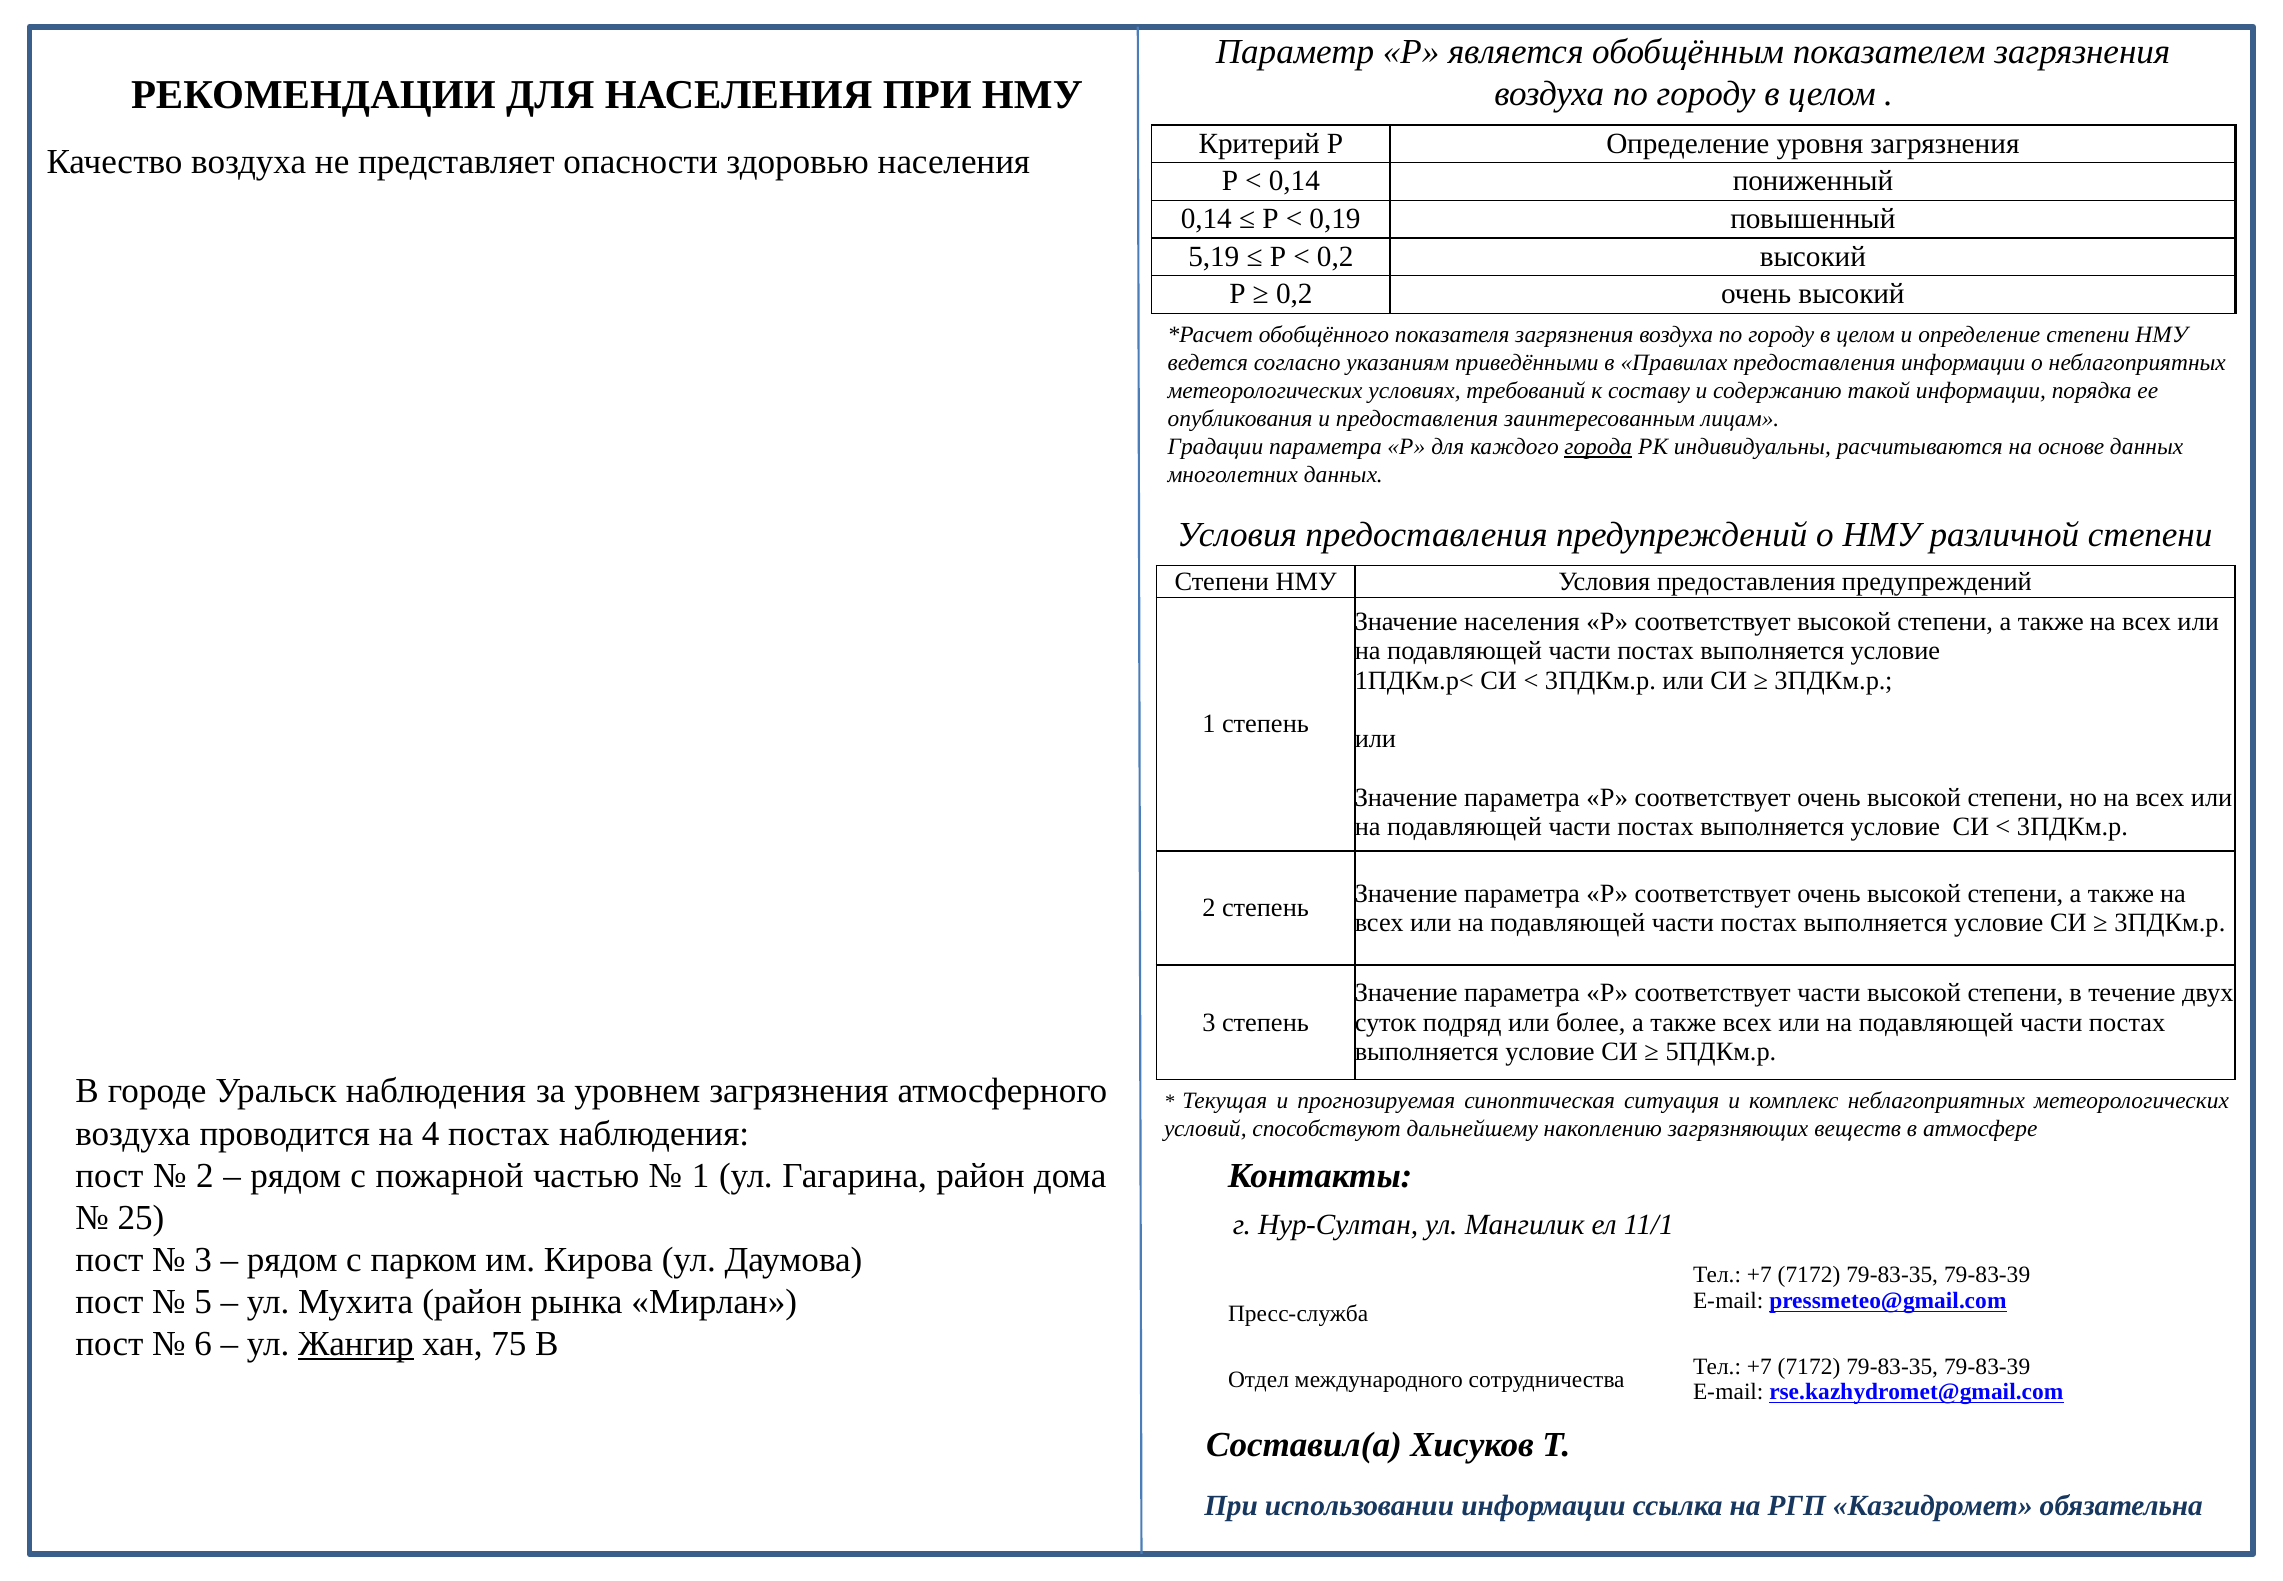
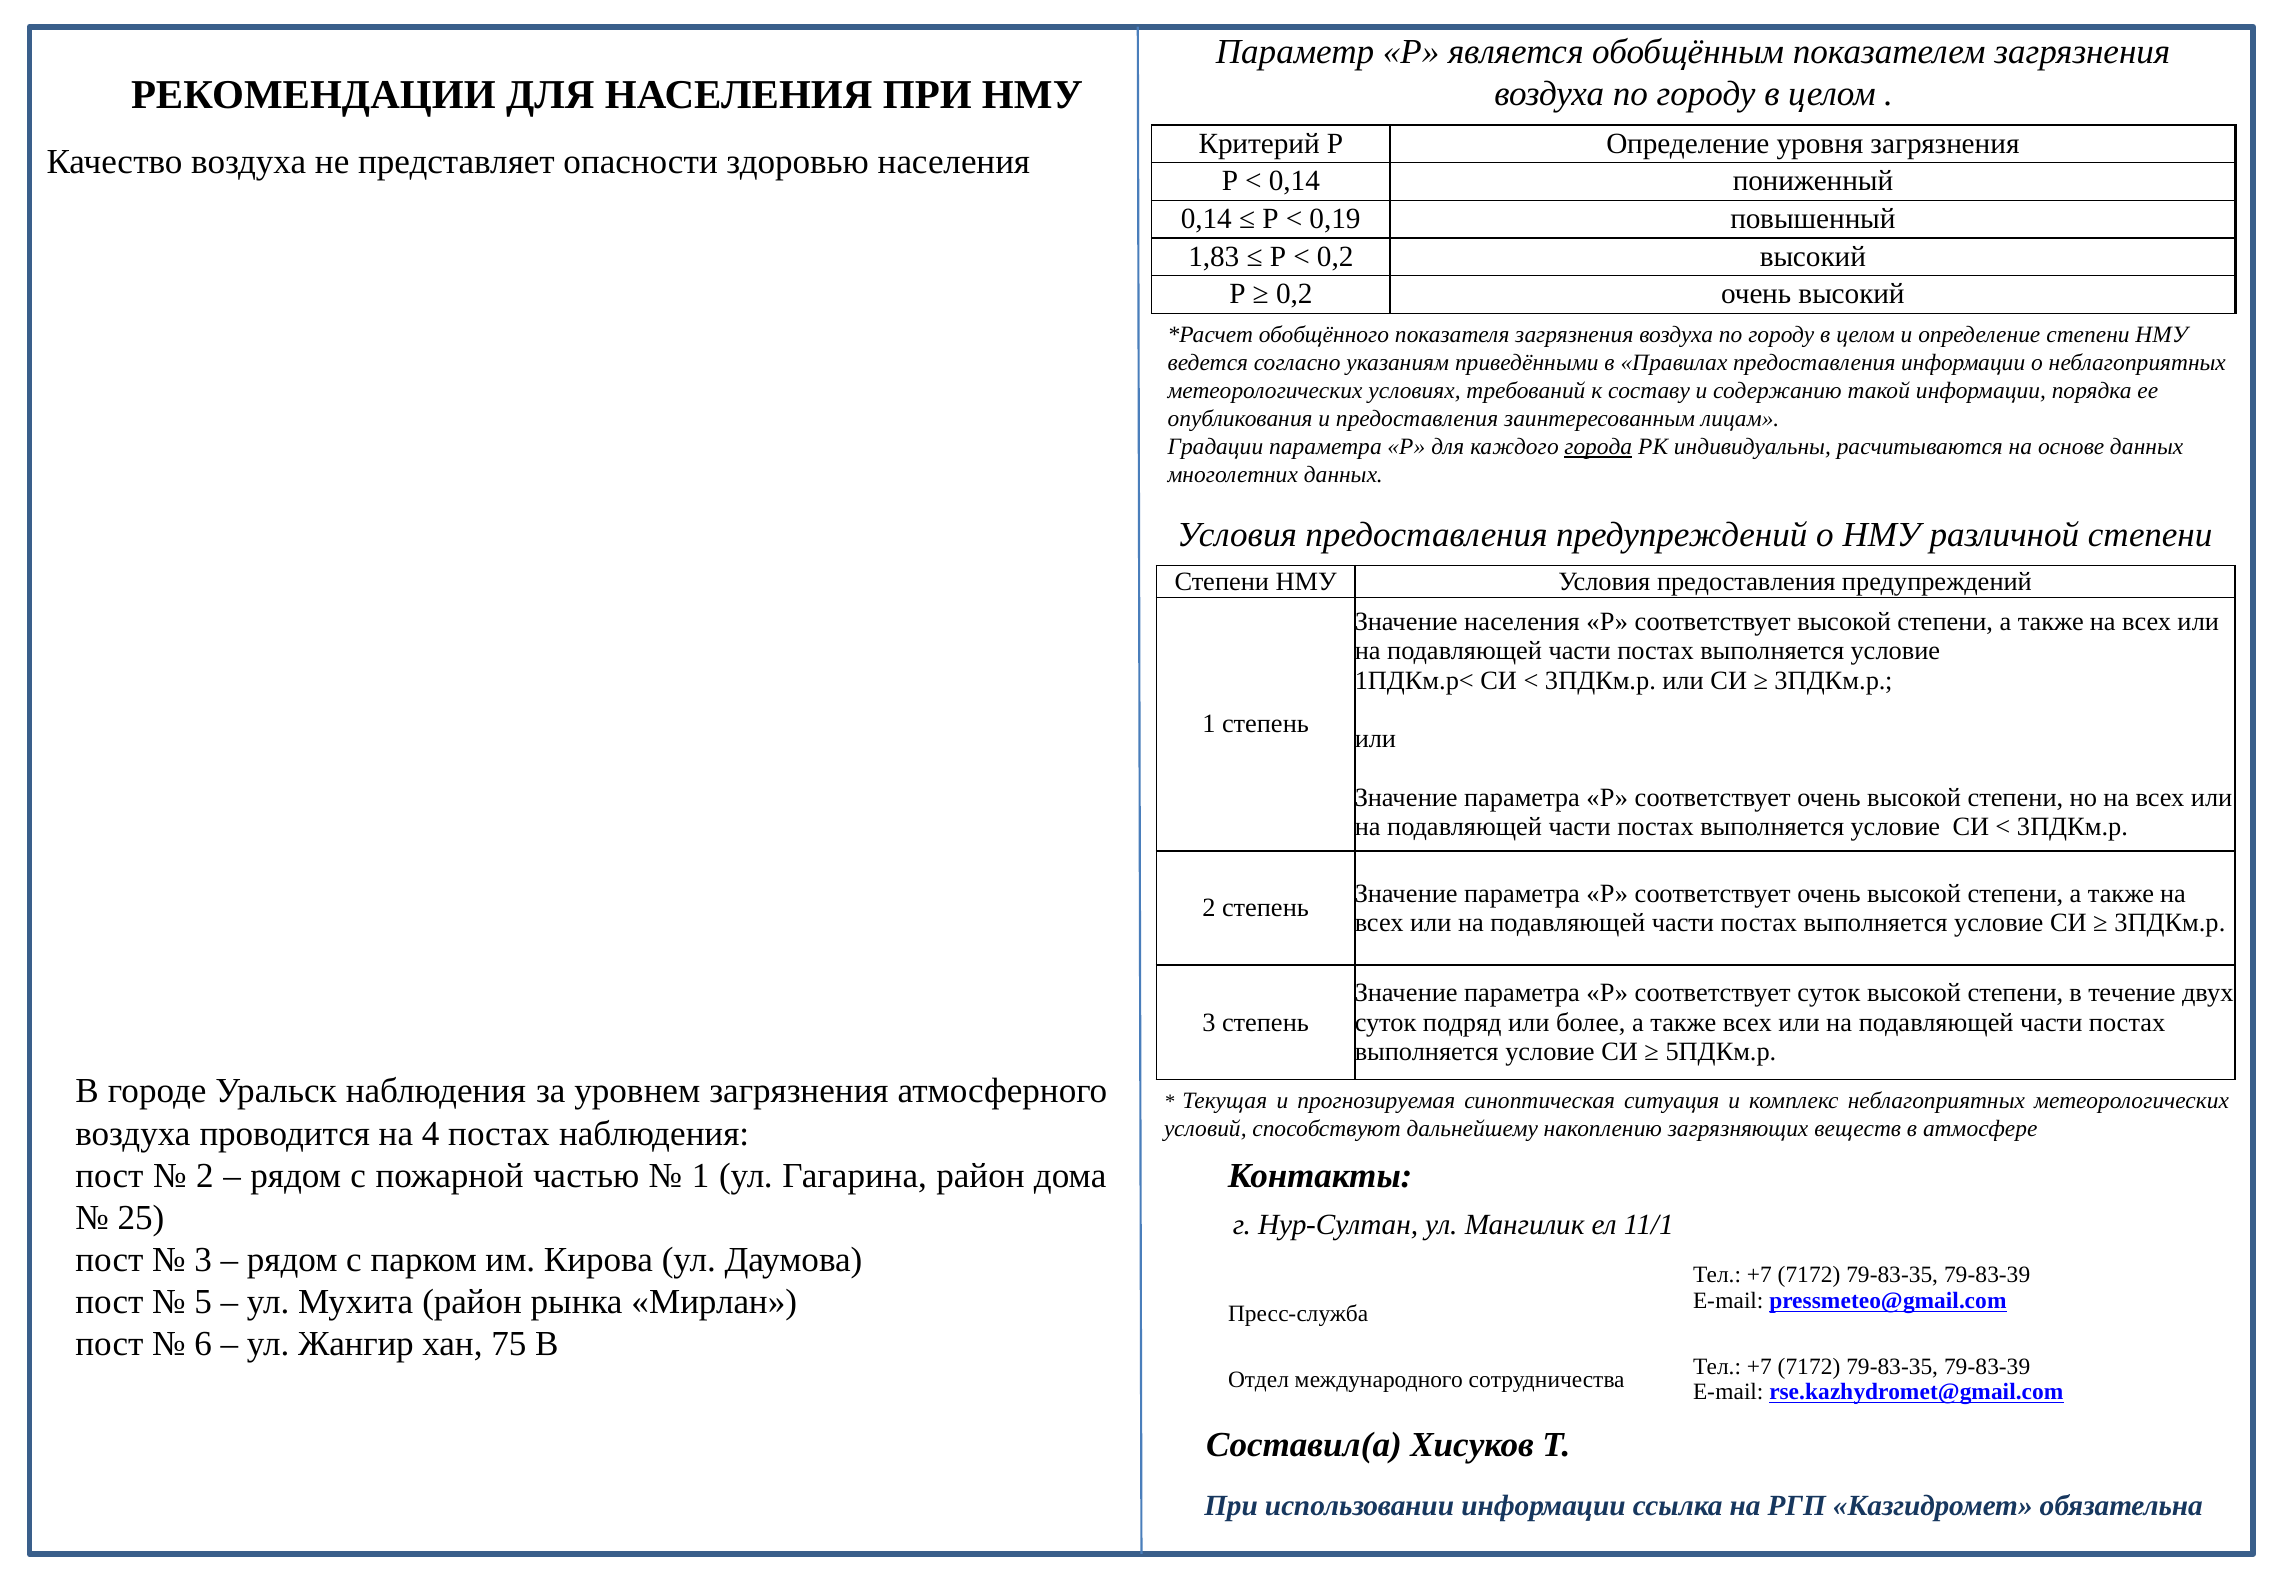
5,19: 5,19 -> 1,83 (1214, 256)
соответствует части: части -> суток (1829, 993)
Жангир underline: present -> none (356, 1344)
